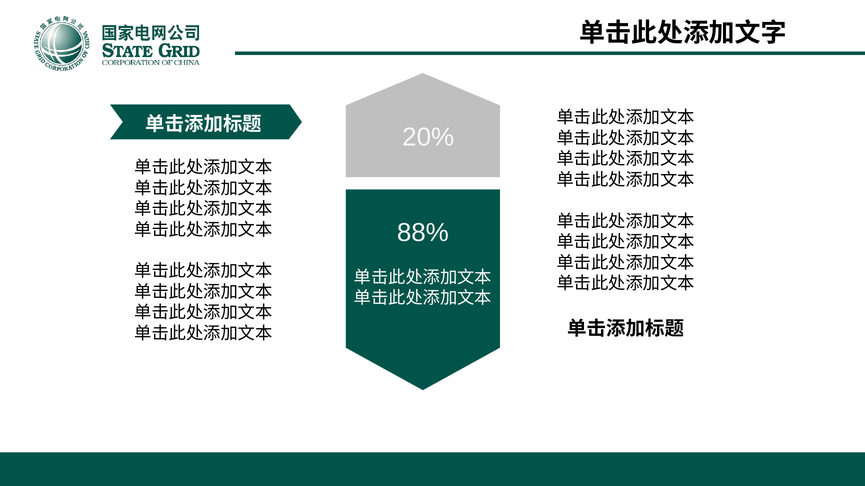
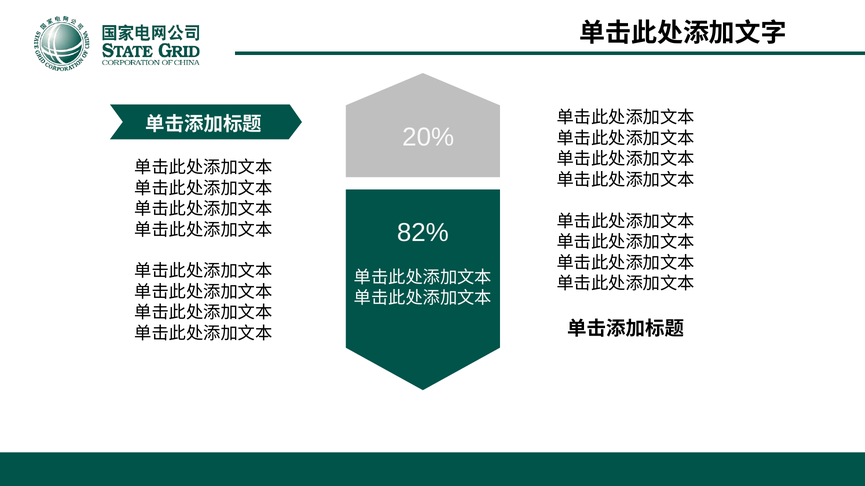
88%: 88% -> 82% (423, 233)
